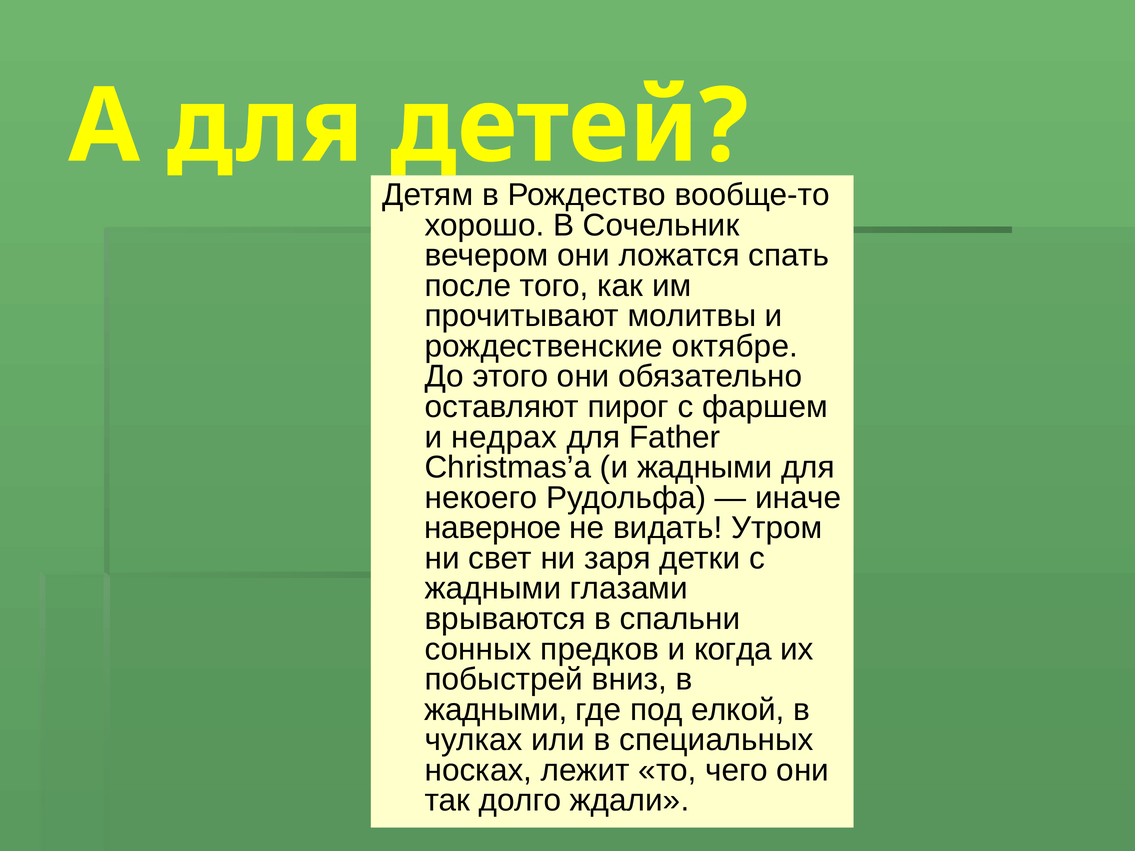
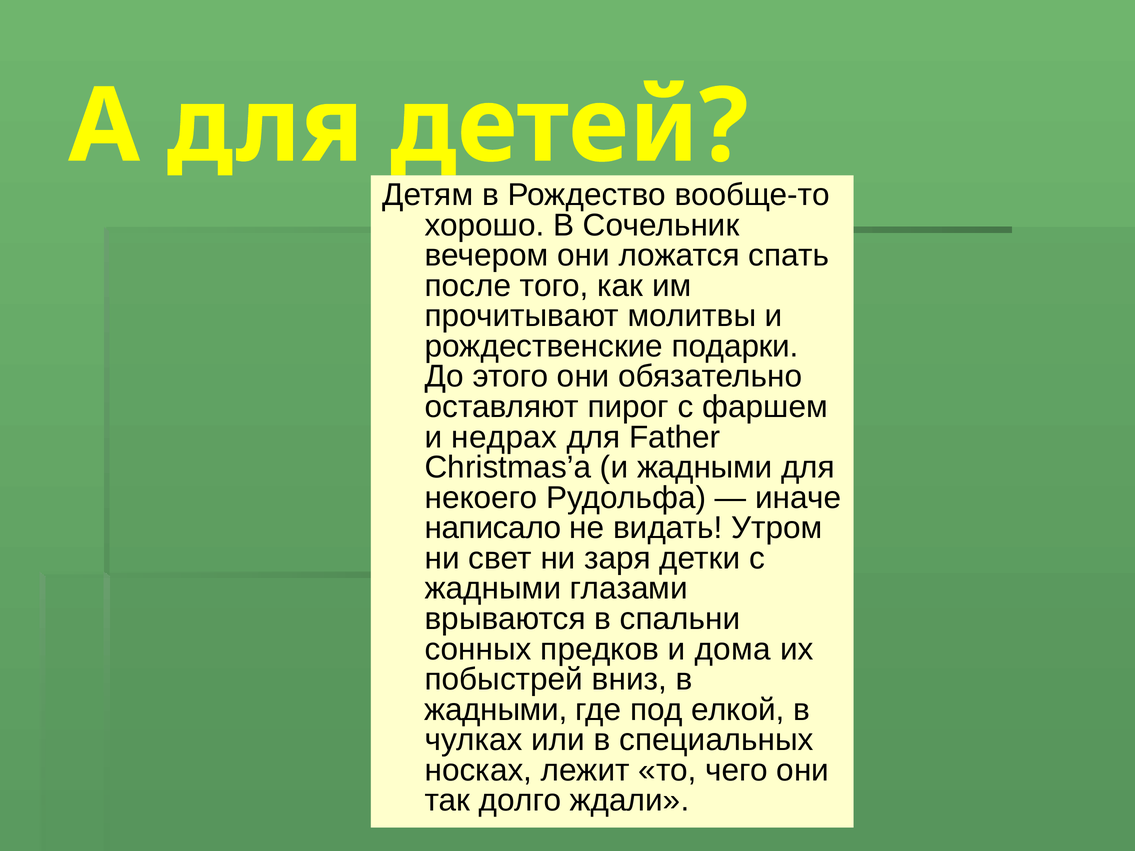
октябре: октябре -> подарки (735, 346)
наверное: наверное -> написало (493, 528)
когда: когда -> дома (733, 649)
